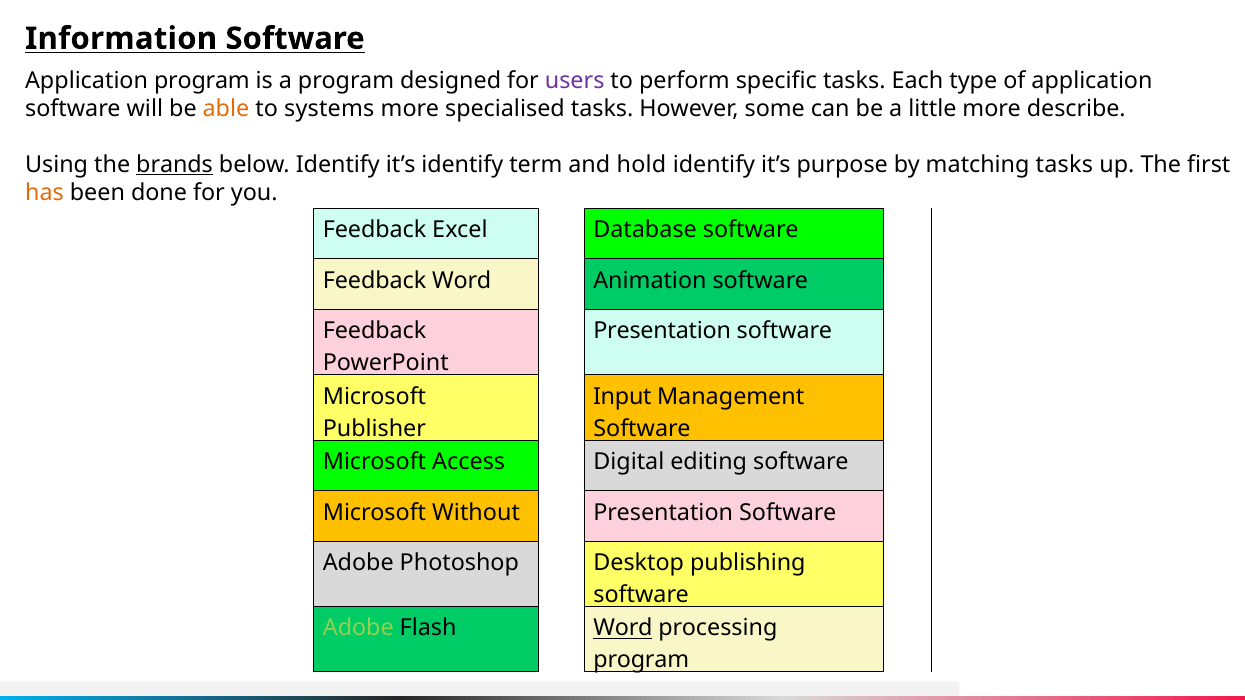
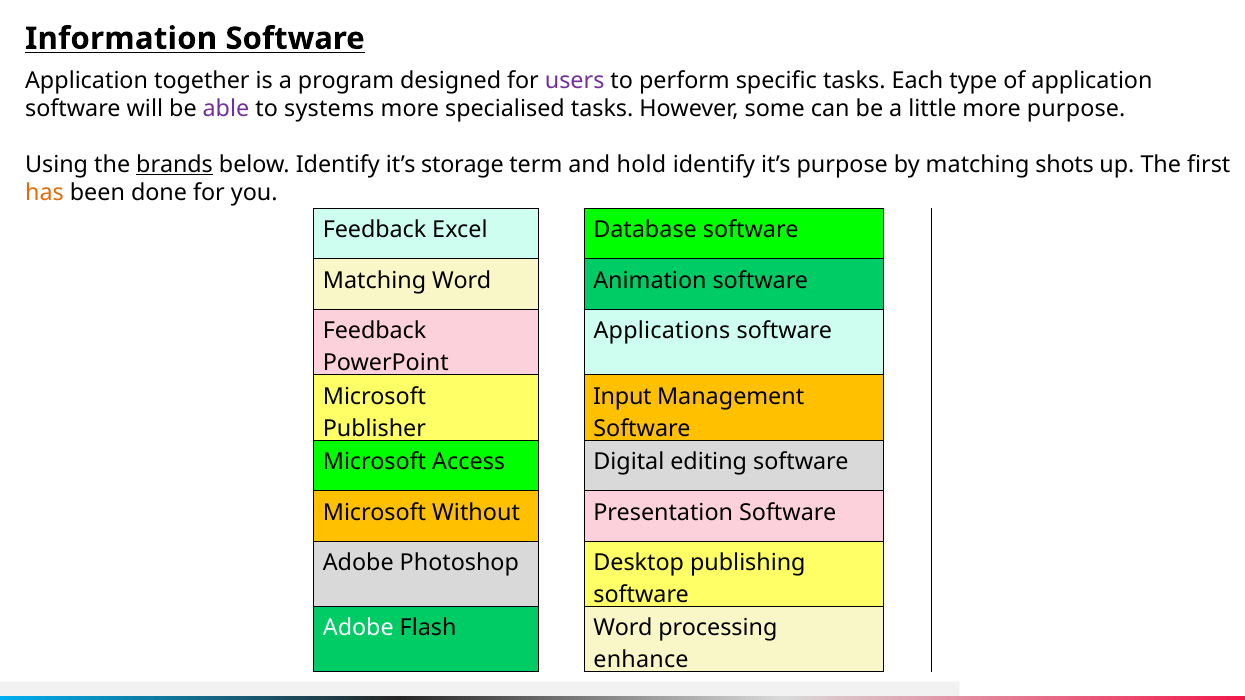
Application program: program -> together (202, 80)
able colour: orange -> purple (226, 108)
more describe: describe -> purpose (1076, 108)
it’s identify: identify -> storage (462, 165)
matching tasks: tasks -> shots (1065, 165)
Feedback: Feedback -> Matching (375, 281)
Presentation: Presentation -> Applications (662, 331)
Adobe colour: light green -> white (358, 629)
Word underline: present -> none (623, 629)
program: program -> enhance (641, 660)
